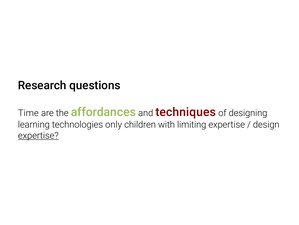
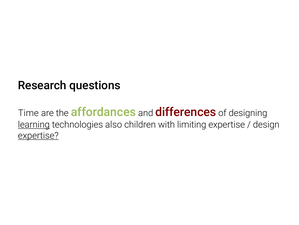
techniques: techniques -> differences (186, 112)
learning underline: none -> present (34, 124)
only: only -> also (114, 124)
